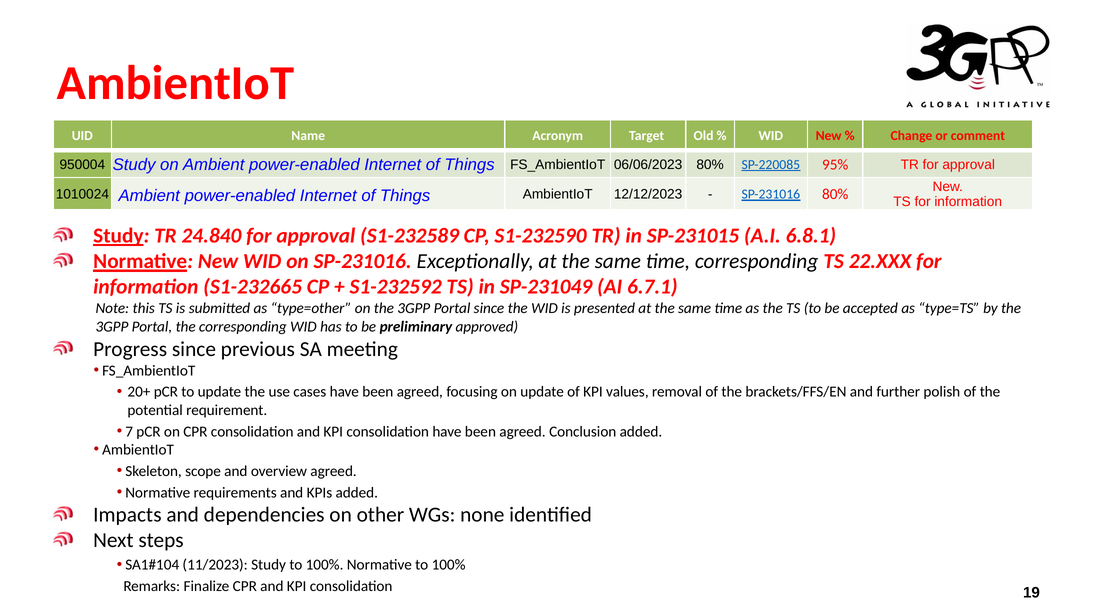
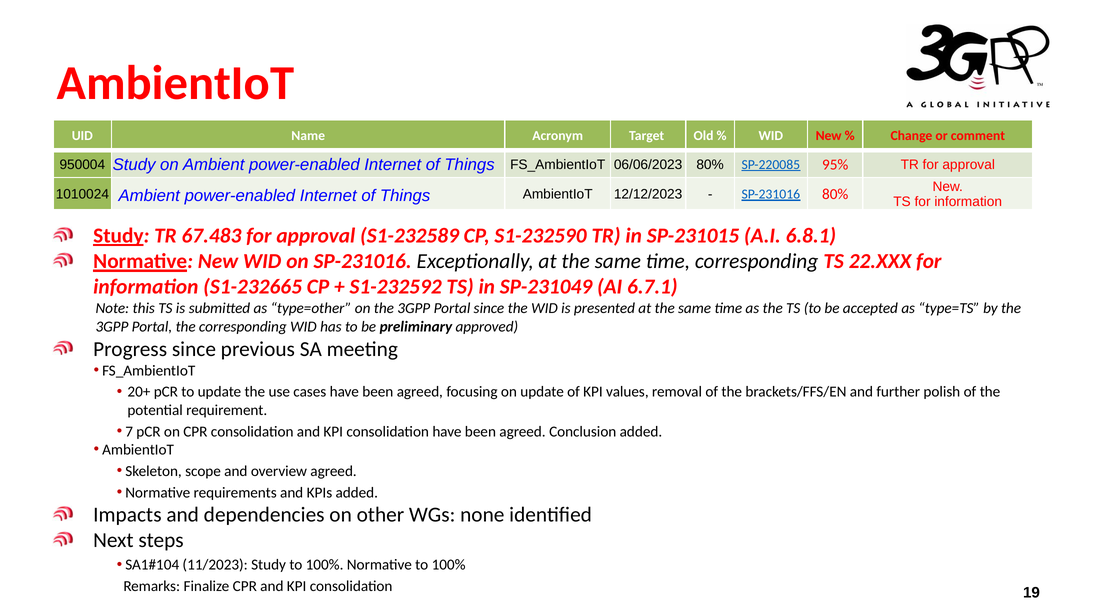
24.840: 24.840 -> 67.483 (211, 236)
